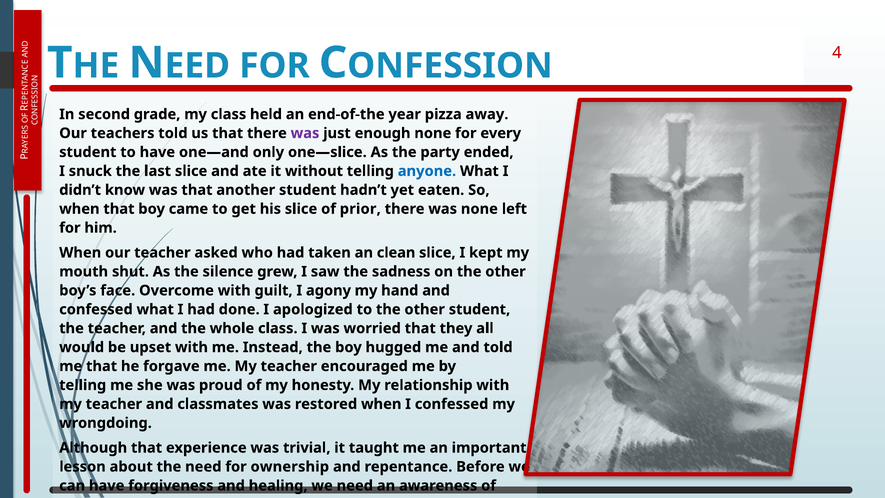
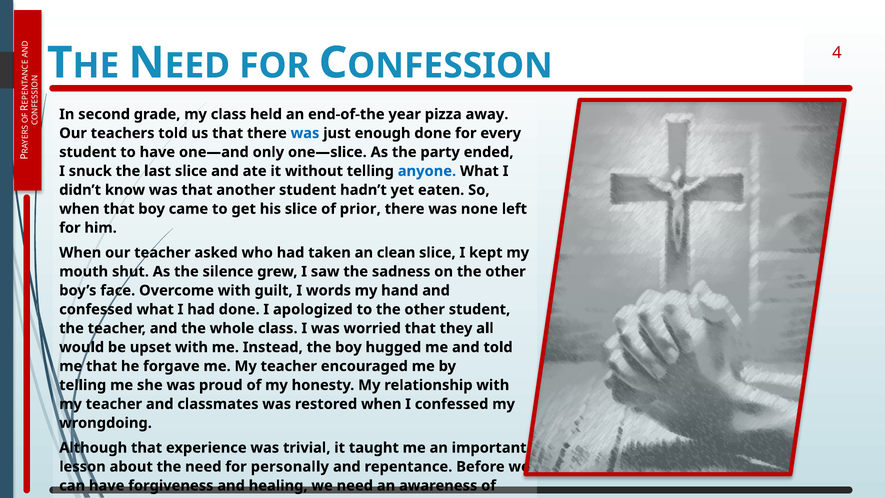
was colour: purple -> blue (305, 133)
enough none: none -> done (433, 133)
agony: agony -> words (328, 290)
ownership: ownership -> personally (290, 467)
